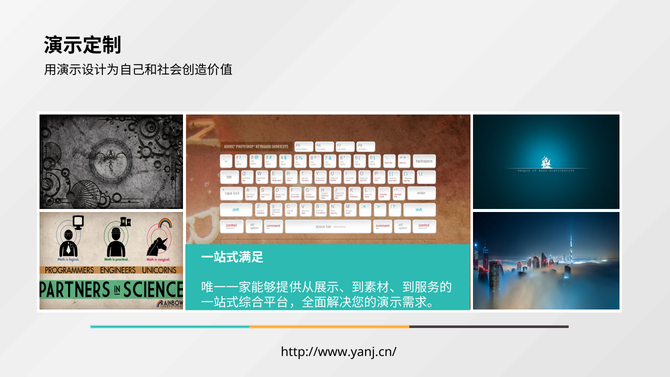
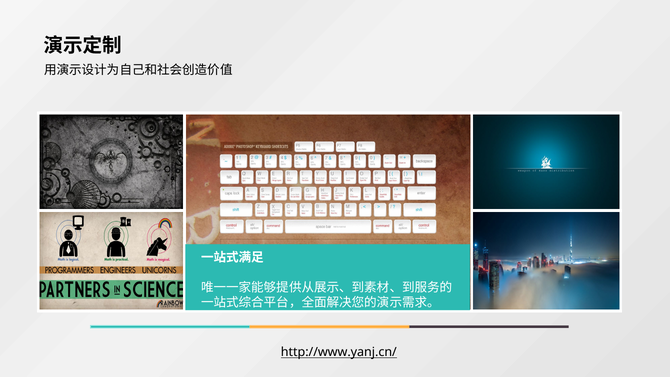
http://www.yanj.cn/ underline: none -> present (339, 352)
